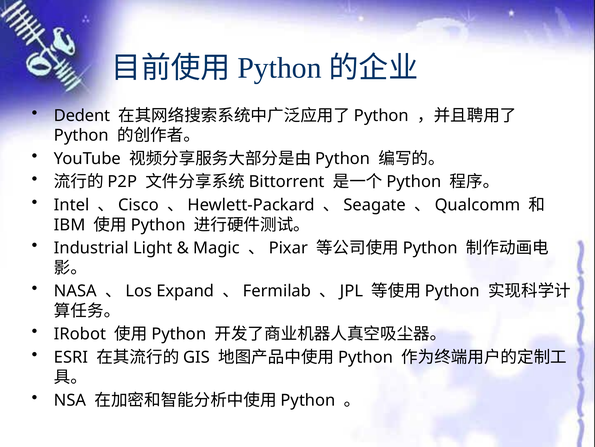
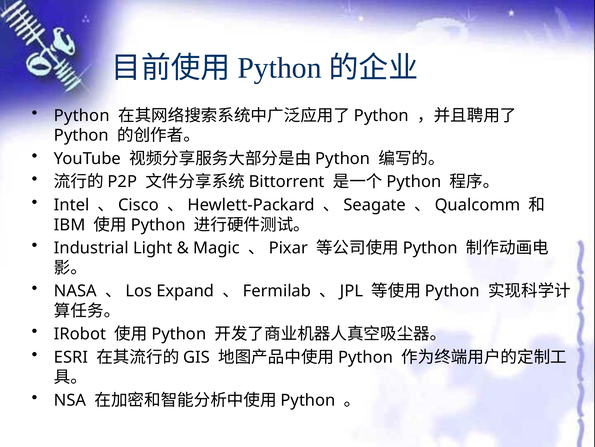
Dedent: Dedent -> Python (82, 115)
